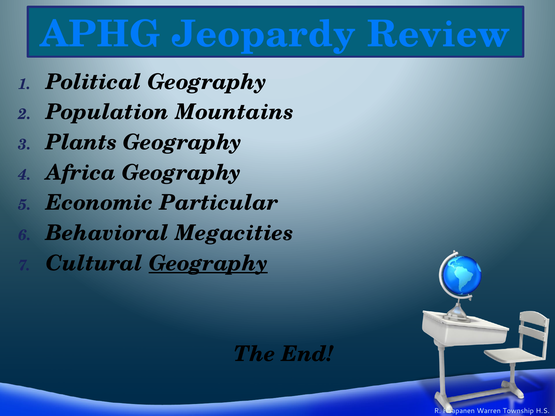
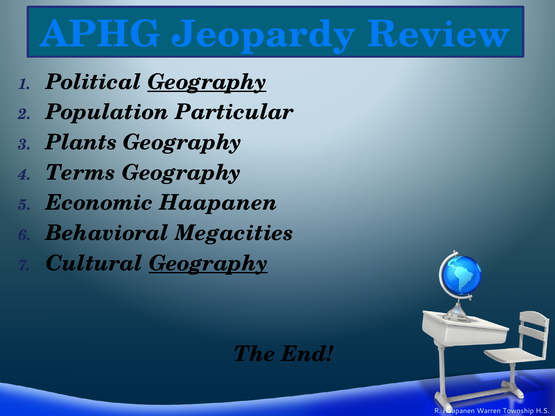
Geography underline: none -> present (207, 82)
Mountains: Mountains -> Particular (234, 112)
Africa: Africa -> Terms (81, 173)
Economic Particular: Particular -> Haapanen (219, 203)
